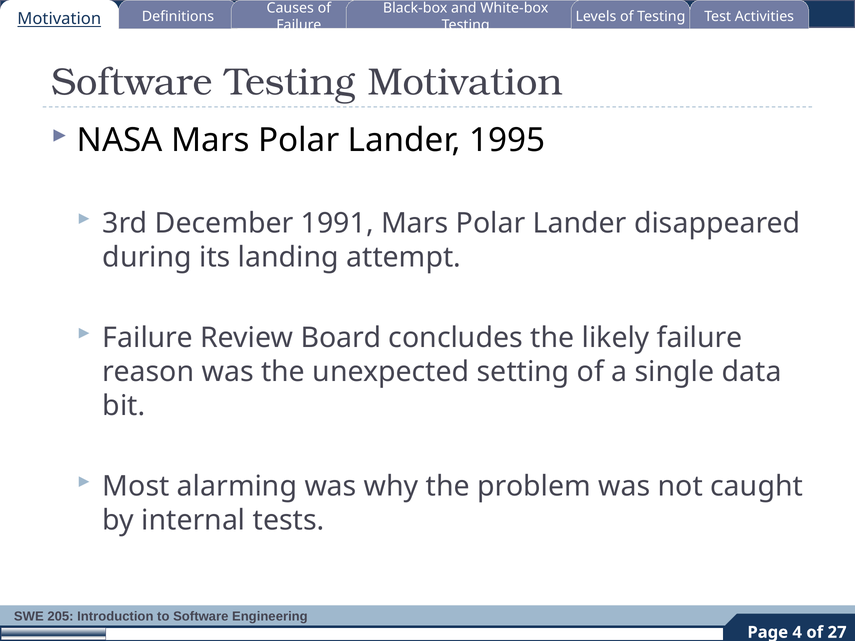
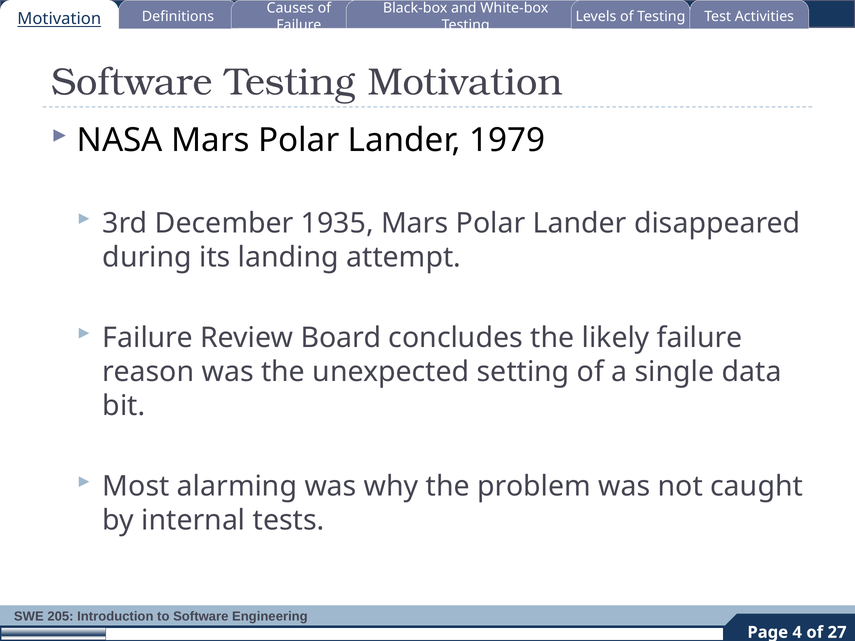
1995: 1995 -> 1979 (507, 141)
1991: 1991 -> 1935 (337, 223)
